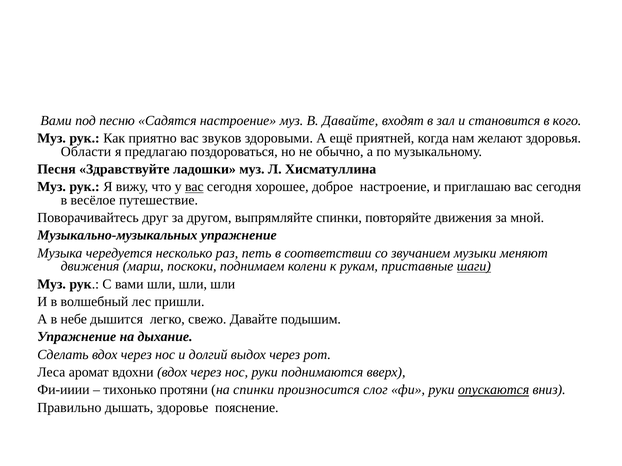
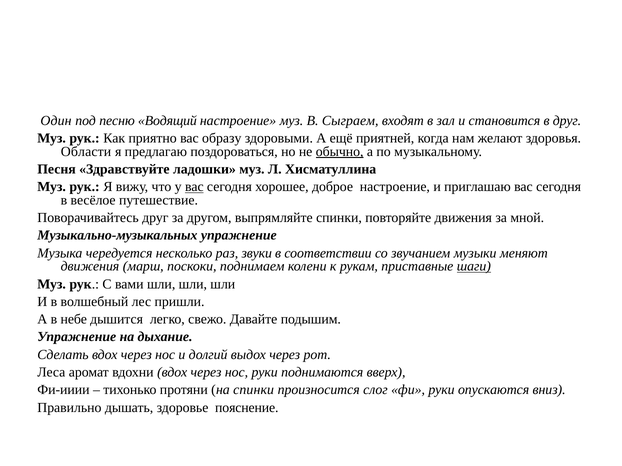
Вами: Вами -> Один (56, 121)
Садятся: Садятся -> Водящий (167, 121)
В Давайте: Давайте -> Сыграем (350, 121)
в кого: кого -> друг (567, 121)
звуков: звуков -> образу (222, 138)
обычно underline: none -> present (340, 152)
петь: петь -> звуки (257, 253)
опускаются underline: present -> none (494, 390)
